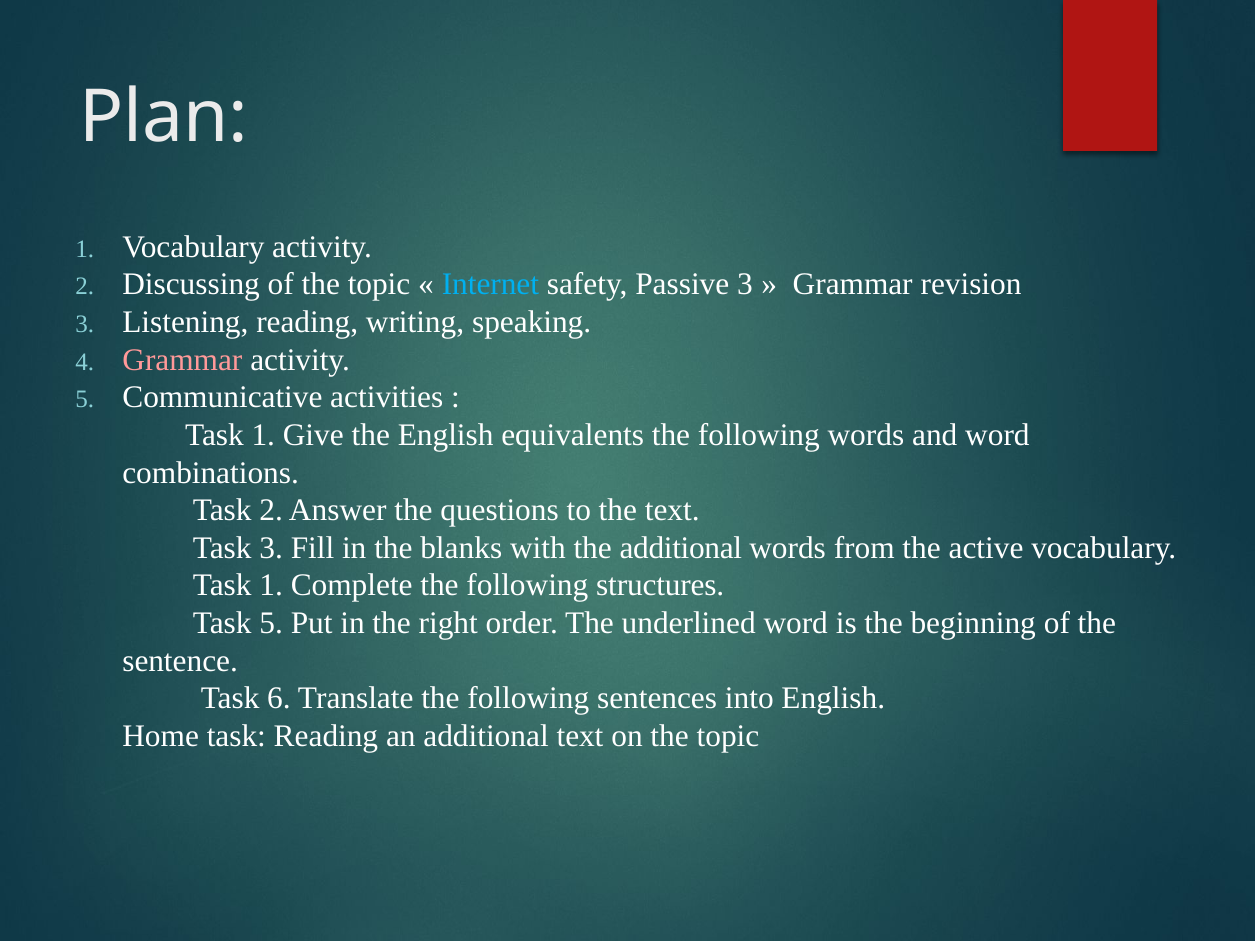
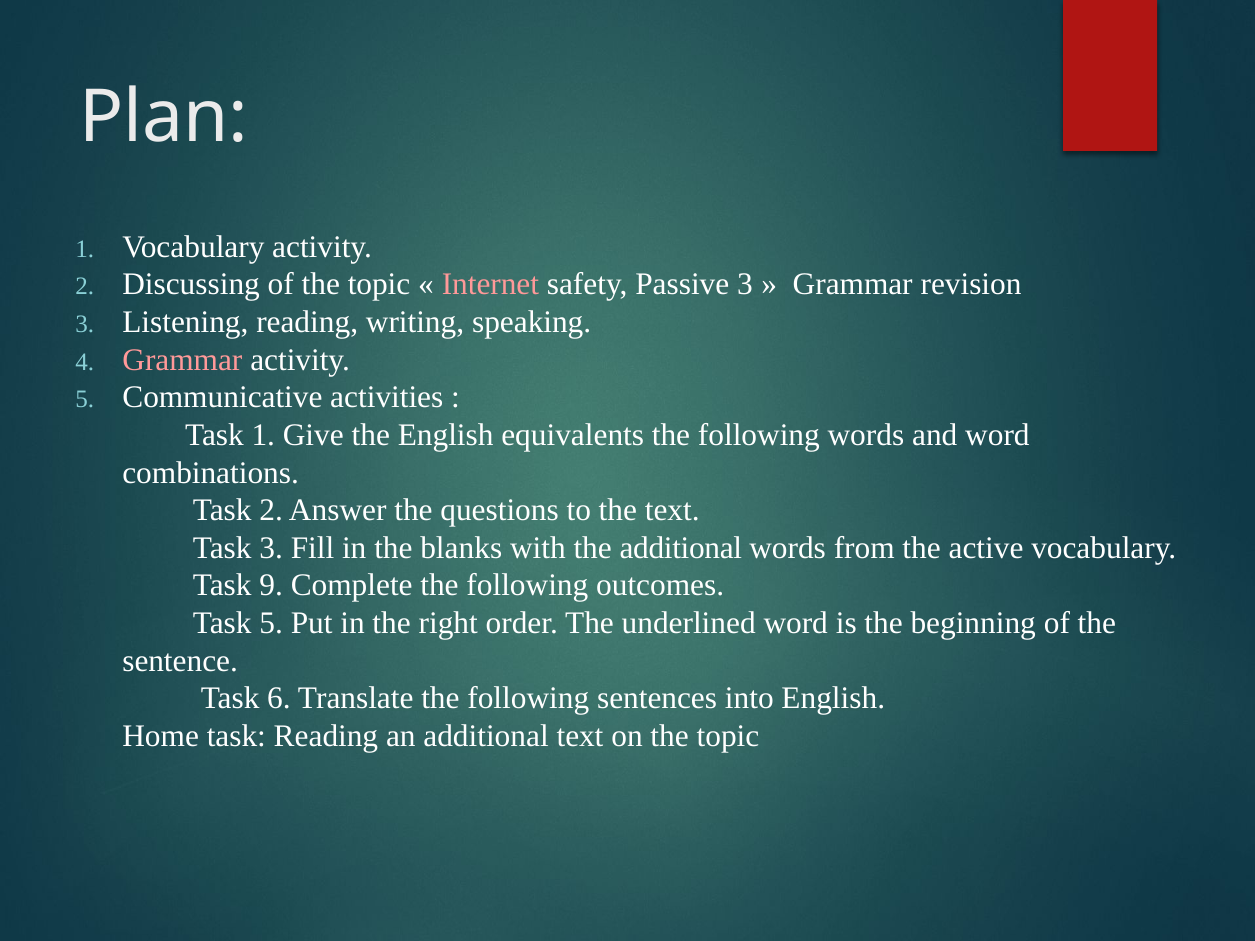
Internet colour: light blue -> pink (490, 285)
1: 1 -> 9 (271, 586)
structures: structures -> outcomes (660, 586)
